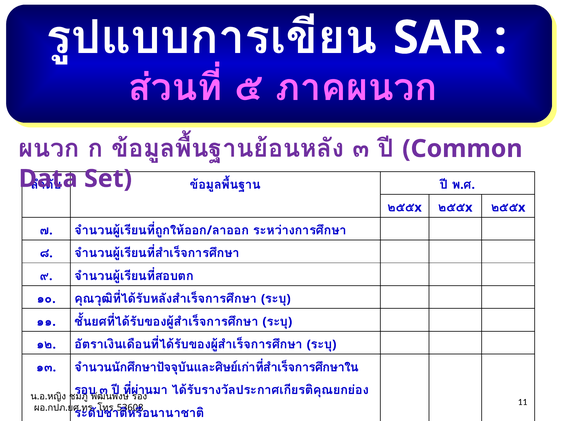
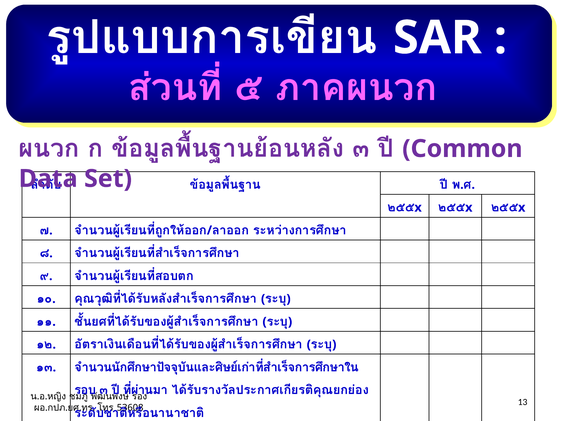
11: 11 -> 13 (523, 402)
